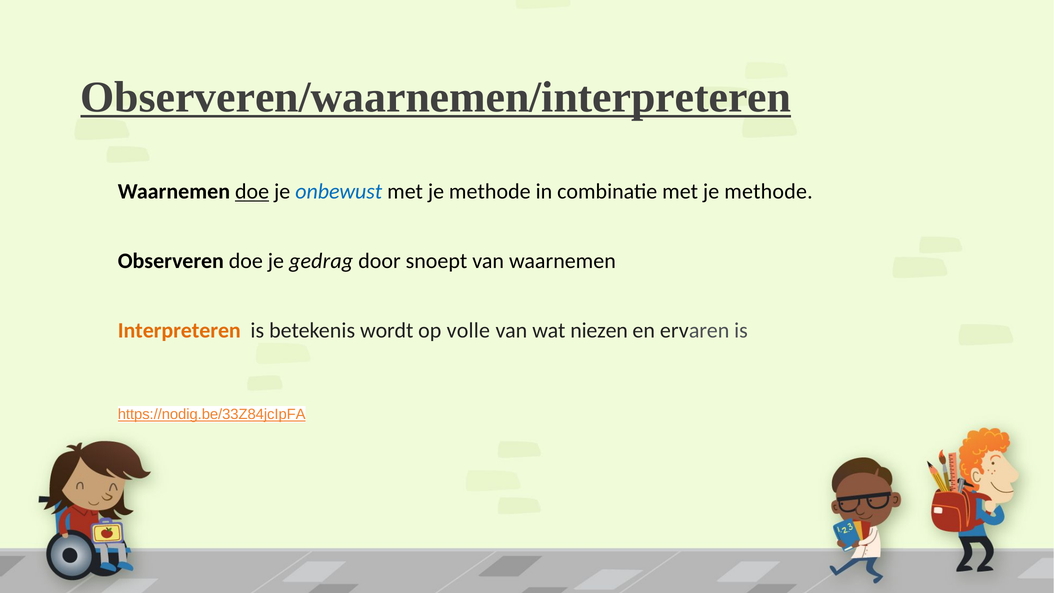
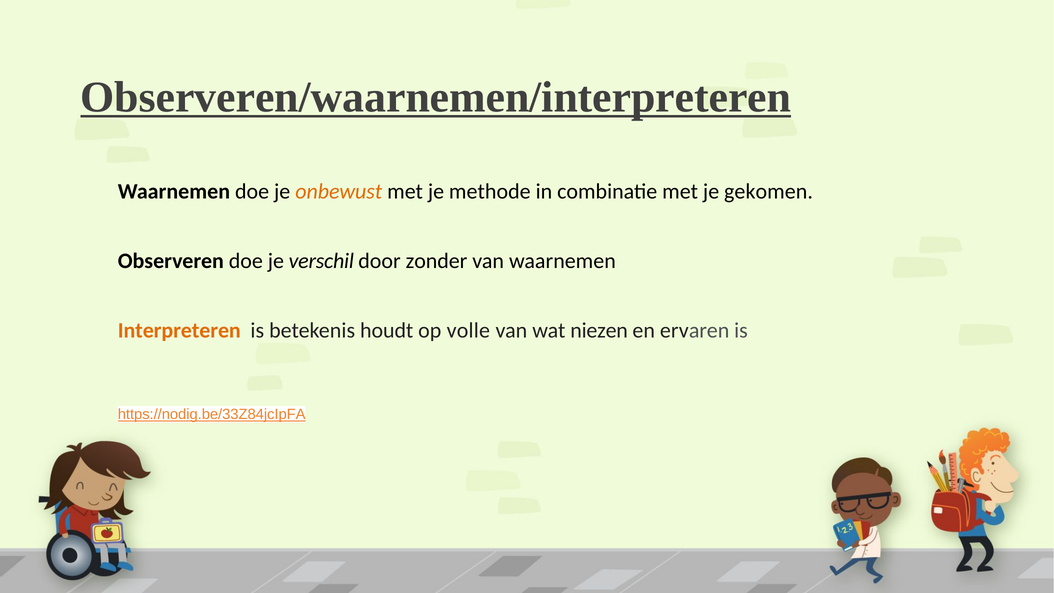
doe underline: present -> none (252, 192)
onbewust colour: blue -> orange (339, 192)
combinatie met je methode: methode -> gekomen (769, 192)
gedrag: gedrag -> verschil (321, 261)
snoept: snoept -> zonder (437, 261)
wordt: wordt -> houdt (387, 331)
